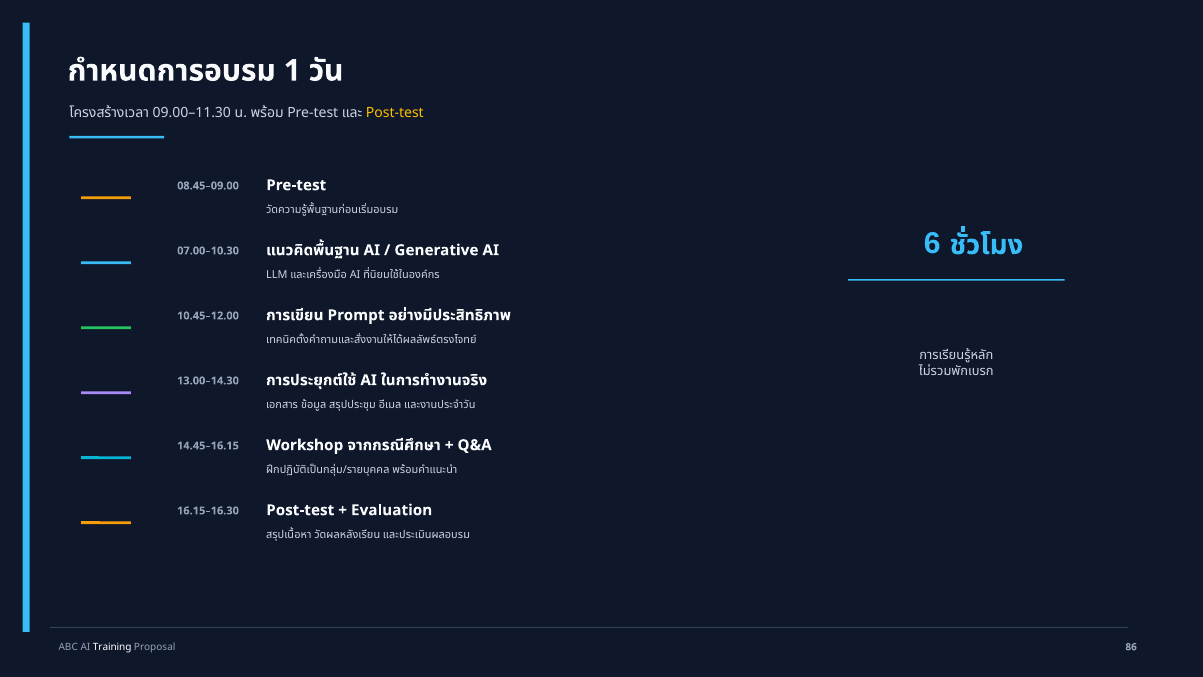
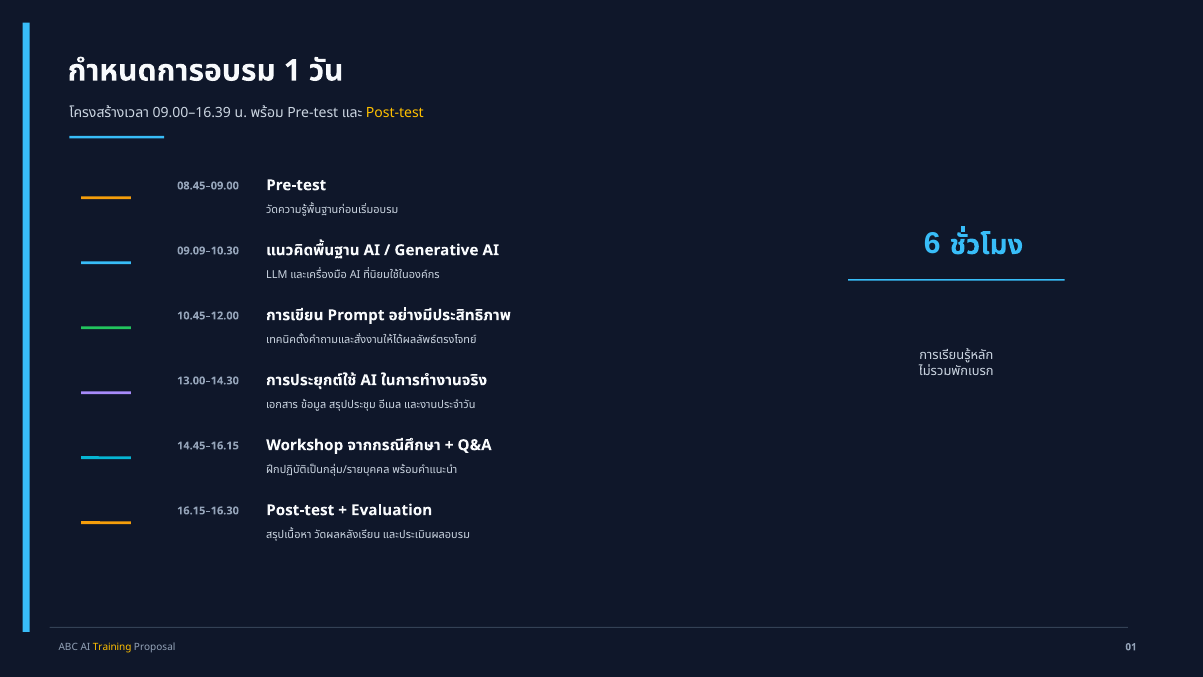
09.00–11.30: 09.00–11.30 -> 09.00–16.39 (192, 113)
07.00–10.30: 07.00–10.30 -> 09.09–10.30 (208, 251)
Training colour: white -> yellow (112, 647)
86: 86 -> 01 (1131, 647)
